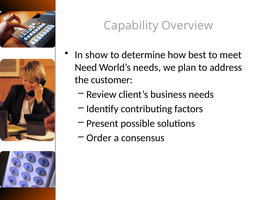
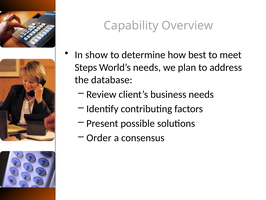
Need: Need -> Steps (86, 67)
customer: customer -> database (112, 80)
